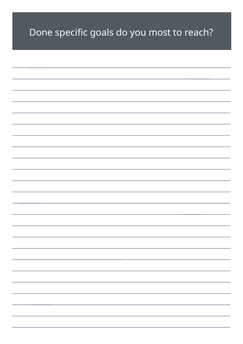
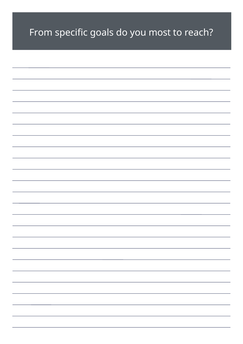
Done: Done -> From (41, 33)
